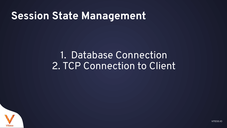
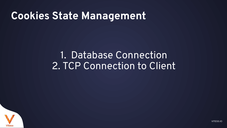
Session: Session -> Cookies (30, 16)
